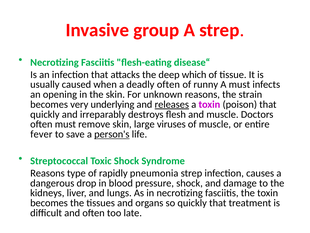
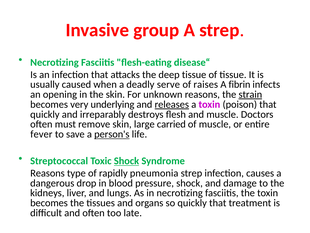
deep which: which -> tissue (194, 74)
deadly often: often -> serve (168, 84)
runny: runny -> raises (206, 84)
A must: must -> fibrin (239, 84)
strain underline: none -> present (250, 94)
viruses: viruses -> carried (171, 124)
Shock underline: none -> present (126, 161)
